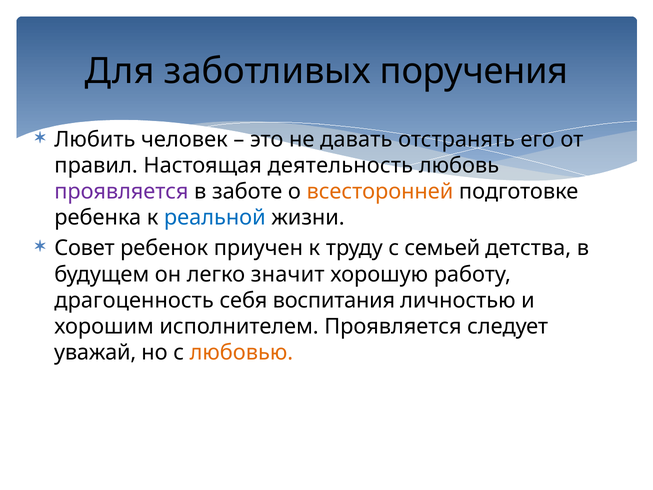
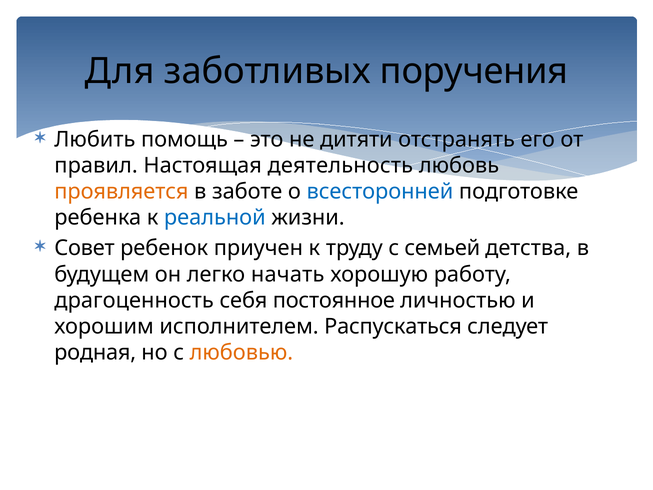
человек: человек -> помощь (184, 139)
давать: давать -> дитяти (356, 139)
проявляется colour: purple -> orange (121, 192)
всесторонней colour: orange -> blue (380, 192)
значит: значит -> начать (288, 274)
воспитания: воспитания -> постоянное (334, 300)
исполнителем Проявляется: Проявляется -> Распускаться (393, 326)
уважай: уважай -> родная (95, 353)
